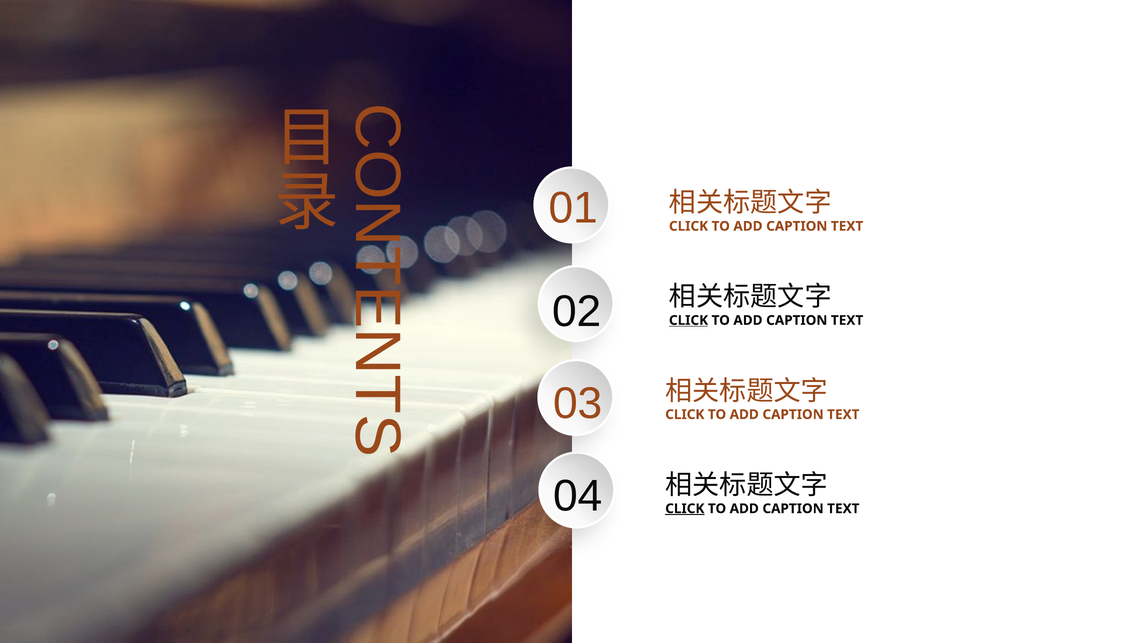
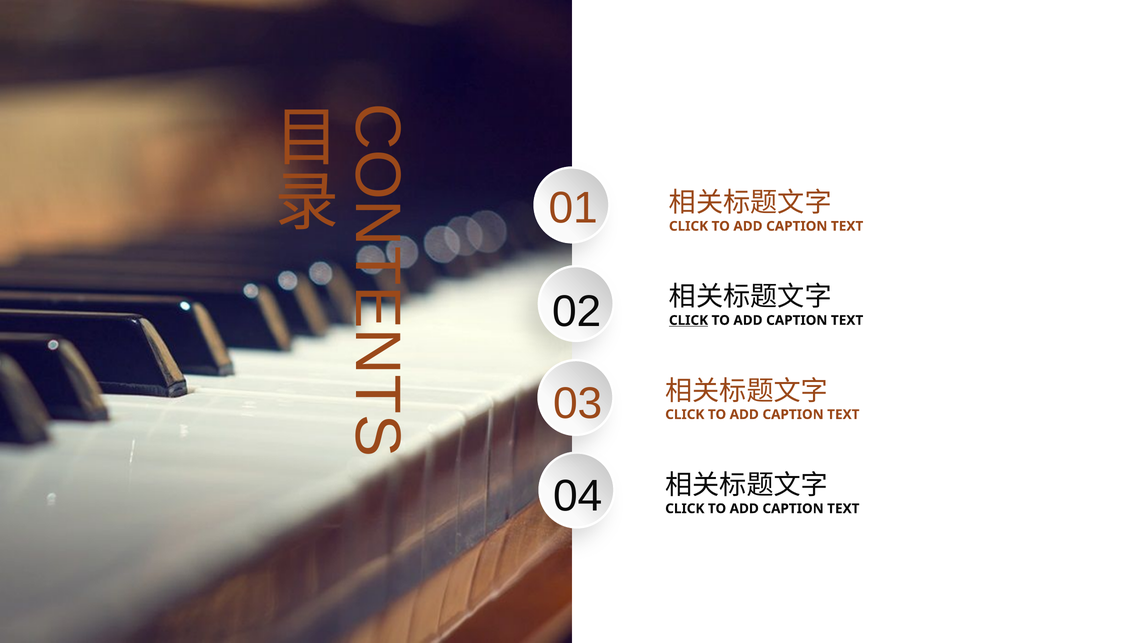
CLICK underline: present -> none (685, 509)
